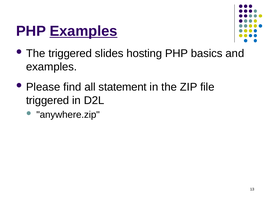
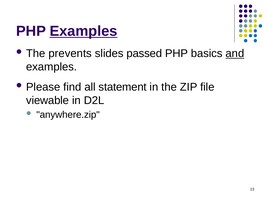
The triggered: triggered -> prevents (70, 53)
hosting: hosting -> passed (144, 53)
and underline: none -> present (235, 53)
triggered: triggered -> viewable (48, 100)
